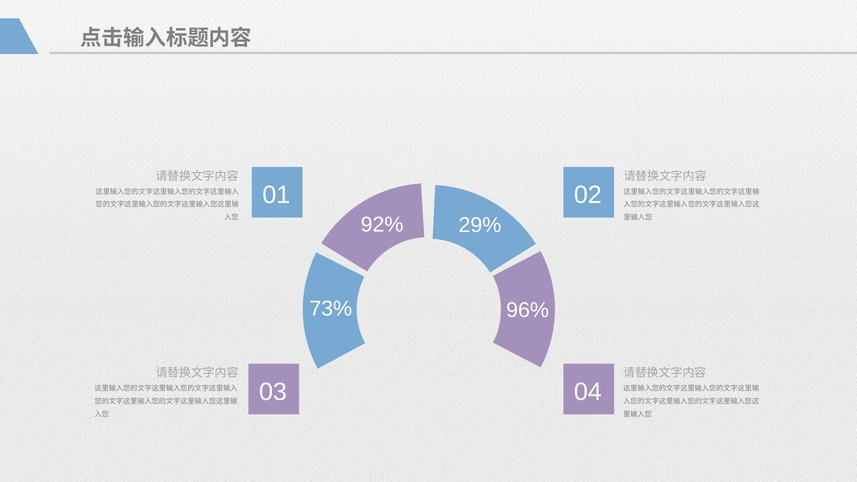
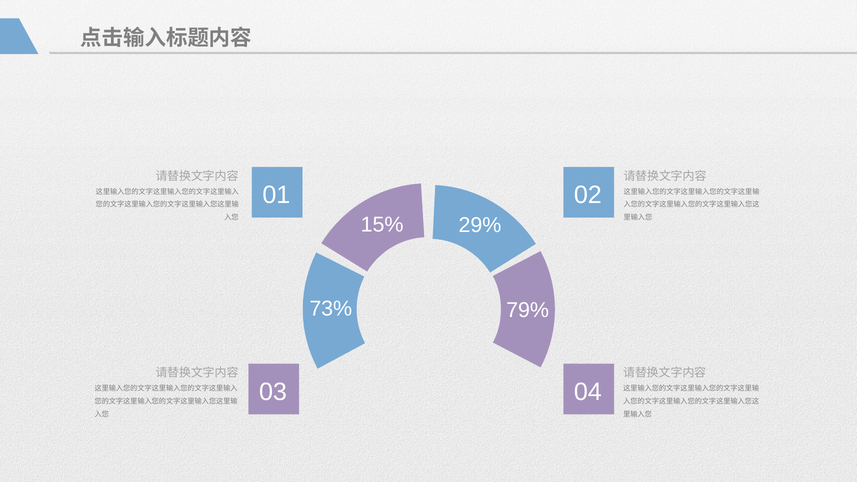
92%: 92% -> 15% (382, 225)
96%: 96% -> 79% (528, 310)
